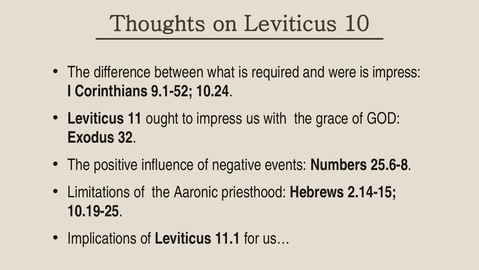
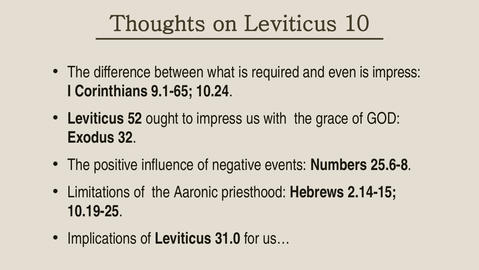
were: were -> even (342, 72)
9.1-52: 9.1-52 -> 9.1-65 (172, 91)
11: 11 -> 52 (135, 118)
11.1: 11.1 -> 31.0 (228, 238)
